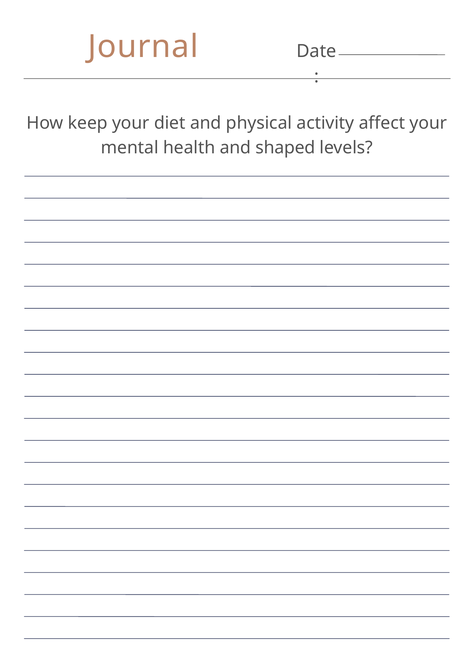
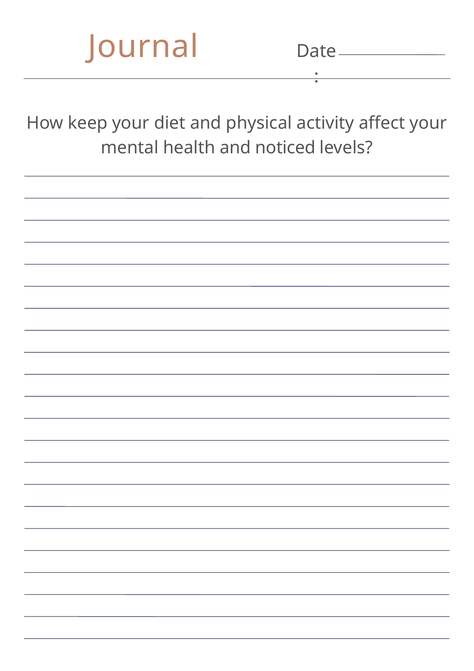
shaped: shaped -> noticed (285, 148)
